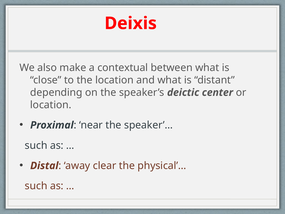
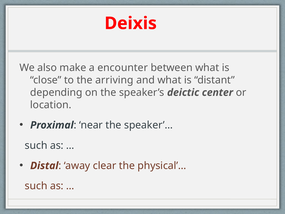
contextual: contextual -> encounter (123, 68)
the location: location -> arriving (114, 80)
